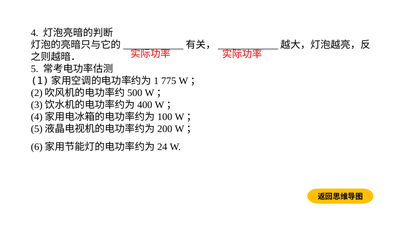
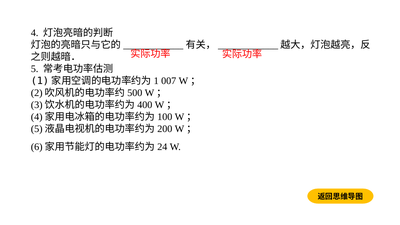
775: 775 -> 007 (169, 81)
